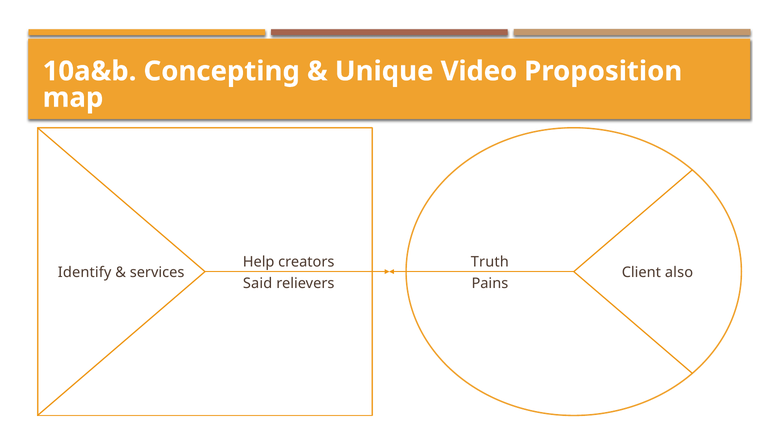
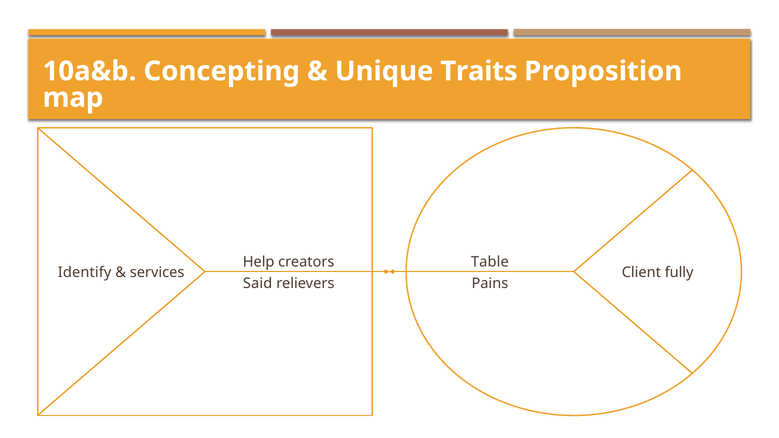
Video: Video -> Traits (479, 71)
Truth: Truth -> Table (490, 262)
also: also -> fully (679, 273)
